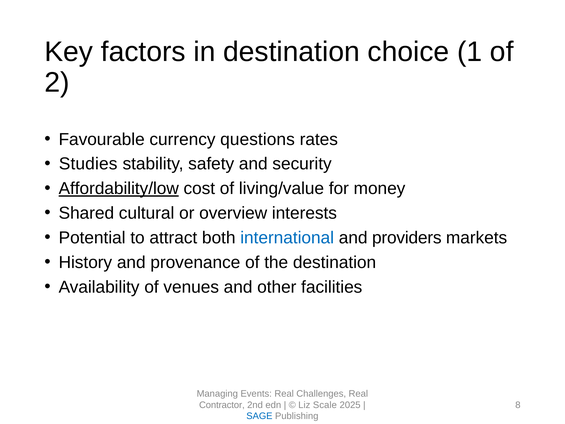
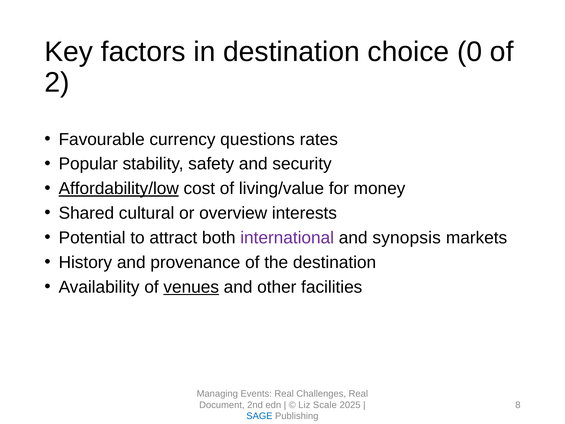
1: 1 -> 0 (470, 52)
Studies: Studies -> Popular (88, 164)
international colour: blue -> purple (287, 238)
providers: providers -> synopsis (407, 238)
venues underline: none -> present (191, 287)
Contractor: Contractor -> Document (222, 405)
